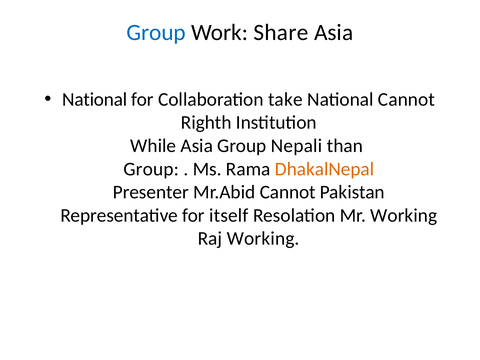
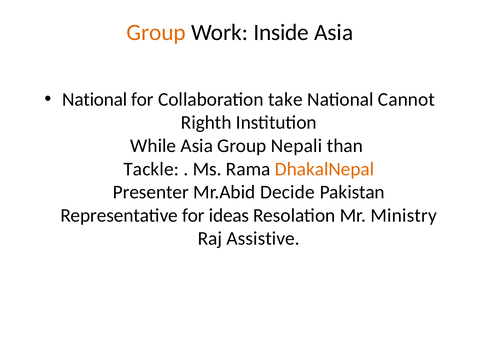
Group colour: blue -> orange (156, 32)
Share: Share -> Inside (281, 32)
Group: Group -> Tackle (151, 169)
Mr.Abid Cannot: Cannot -> Decide (287, 192)
itself: itself -> ideas (229, 215)
Mr Working: Working -> Ministry (404, 215)
Raj Working: Working -> Assistive (263, 239)
